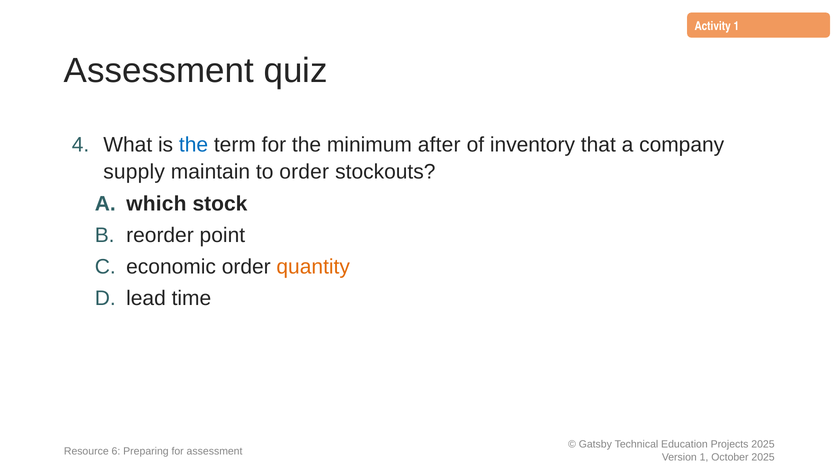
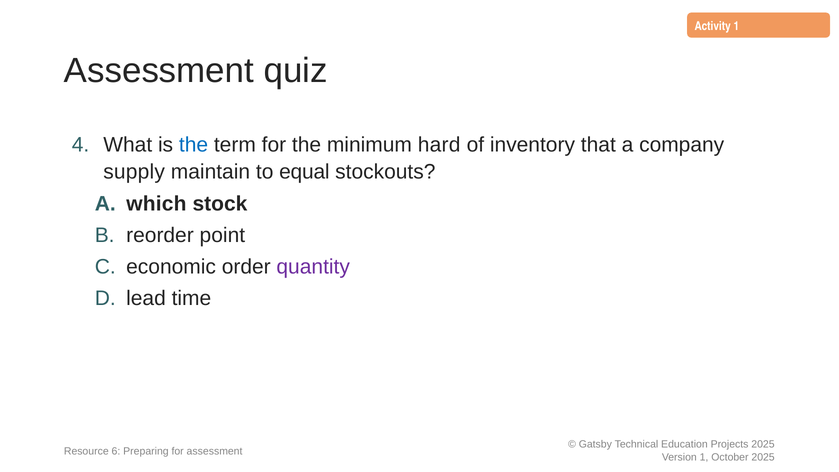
after: after -> hard (439, 145)
to order: order -> equal (304, 172)
quantity colour: orange -> purple (313, 267)
